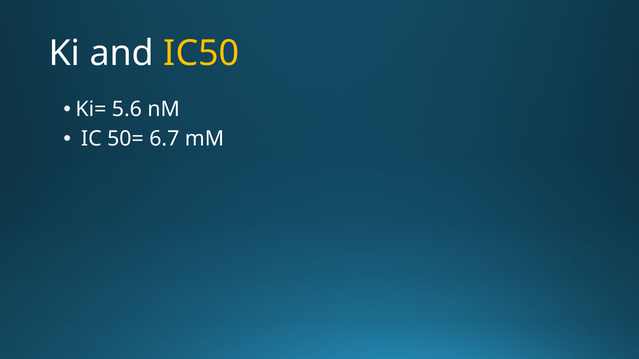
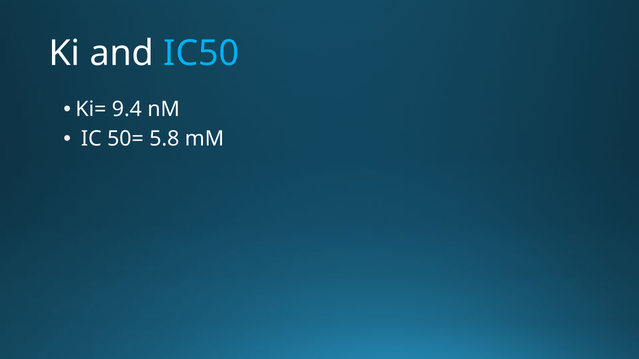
IC50 colour: yellow -> light blue (201, 54)
5.6: 5.6 -> 9.4 (127, 109)
6.7: 6.7 -> 5.8 (164, 139)
